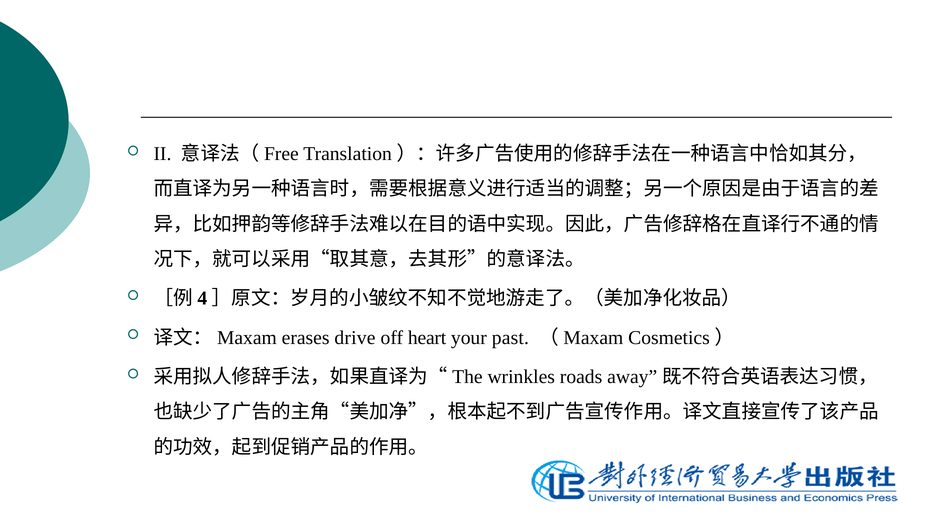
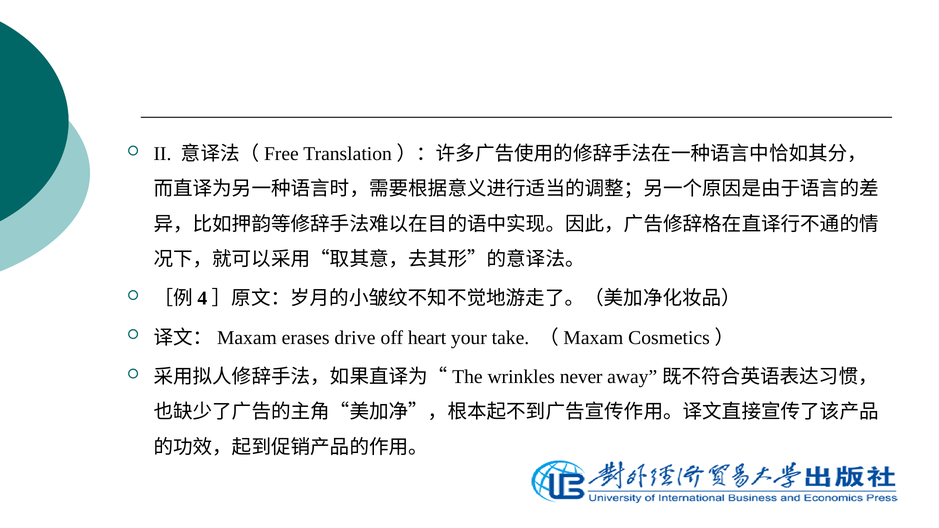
past: past -> take (510, 338)
roads: roads -> never (581, 377)
